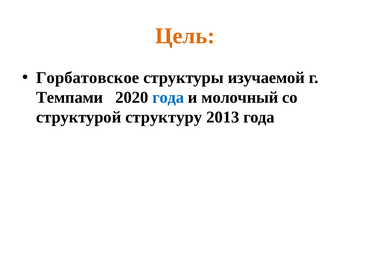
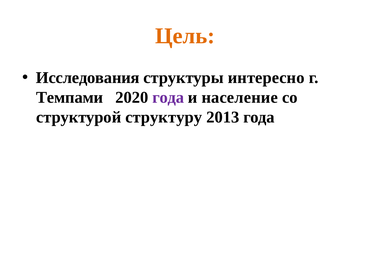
Горбатовское: Горбатовское -> Исследования (88, 78)
изучаемой: изучаемой -> интересно (266, 78)
года colour: blue -> purple (168, 97)
молочный: молочный -> население (240, 97)
